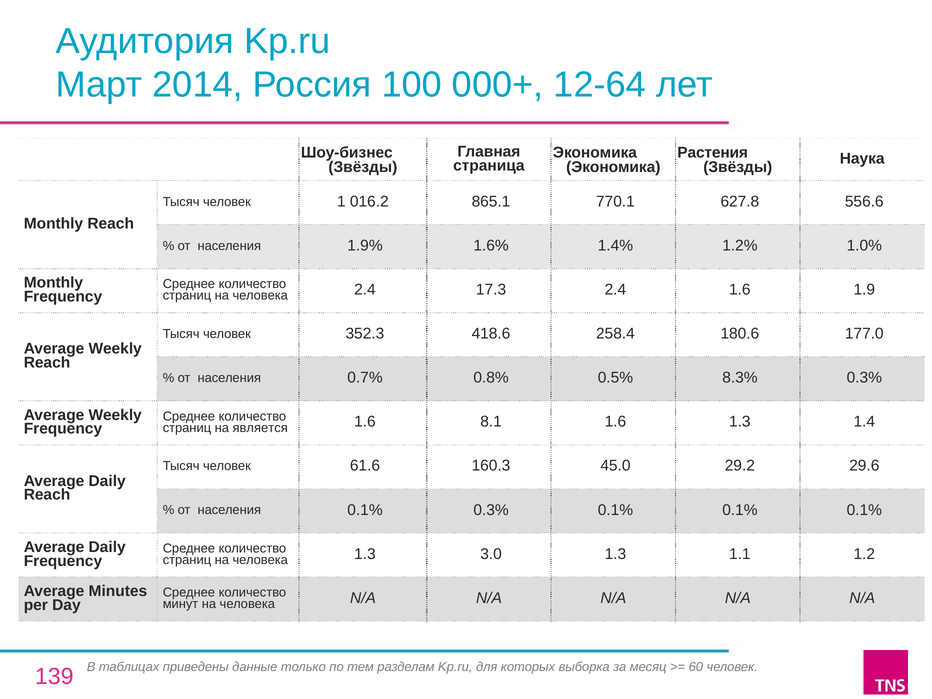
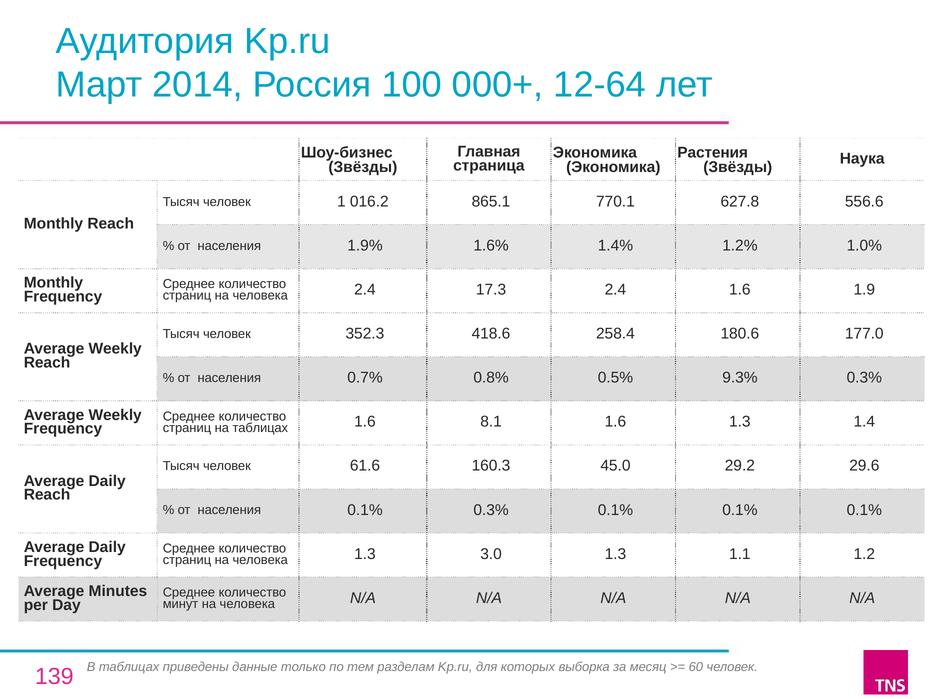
8.3%: 8.3% -> 9.3% (740, 378)
на является: является -> таблицах (260, 428)
